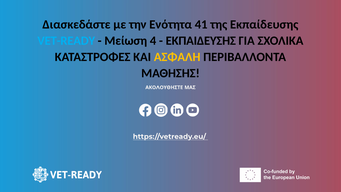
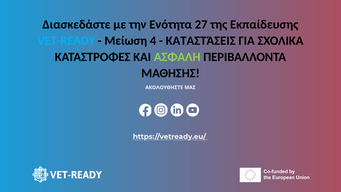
41: 41 -> 27 (201, 24)
ΕΚΠΑΙΔΕΥΣΗΣ: ΕΚΠΑΙΔΕΥΣΗΣ -> ΚΑΤΑΣΤΆΣΕΙΣ (201, 41)
ΑΣΦΑΛΗ colour: yellow -> light green (177, 57)
